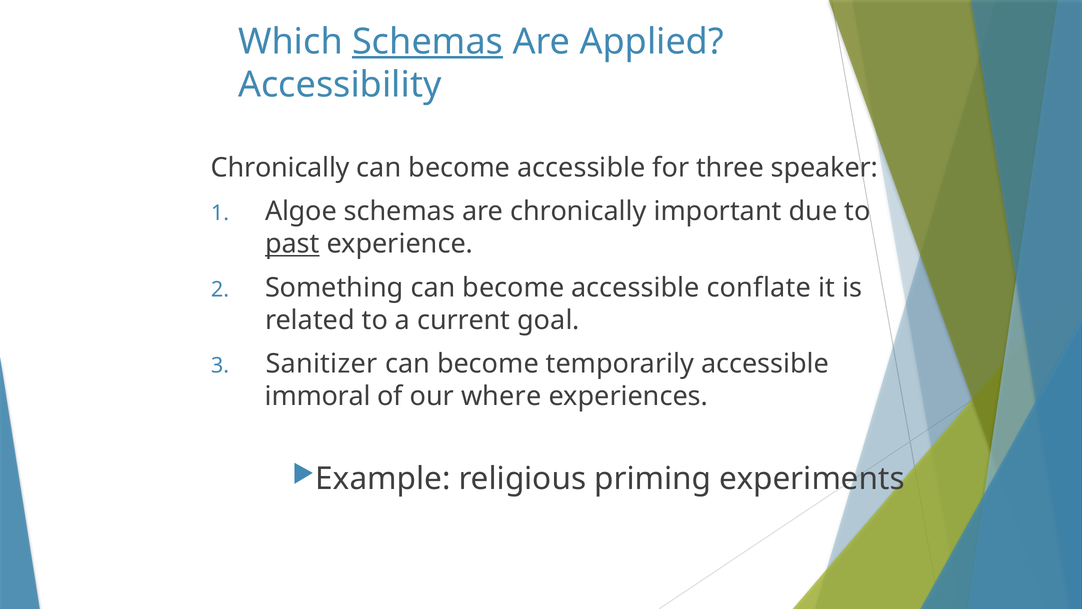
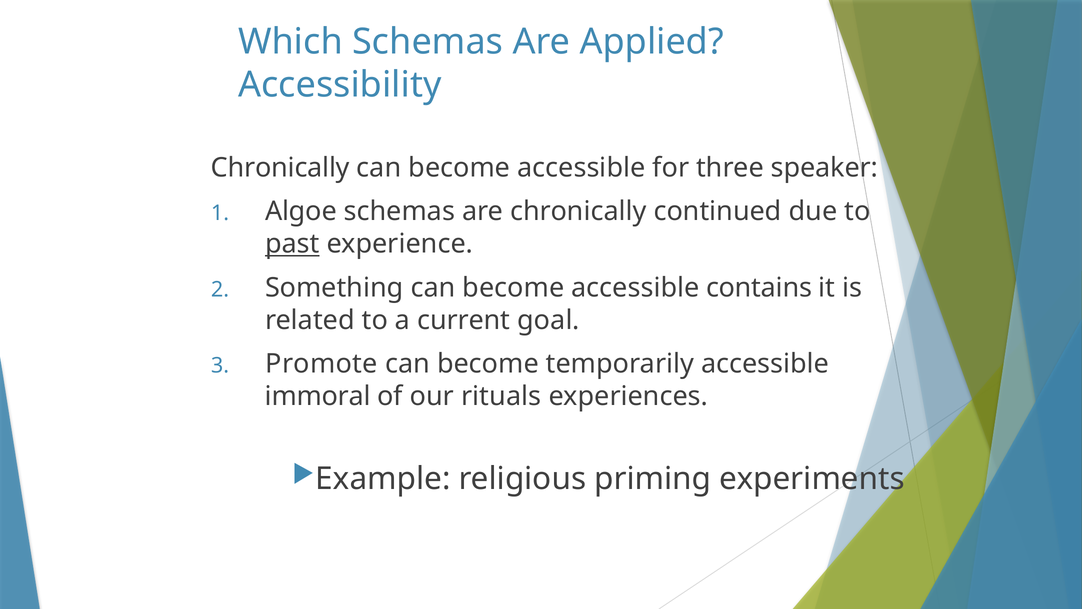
Schemas underline: present -> none (428, 42)
important: important -> continued (718, 211)
conflate: conflate -> contains (759, 288)
Sanitizer: Sanitizer -> Promote (322, 364)
where: where -> rituals (501, 396)
